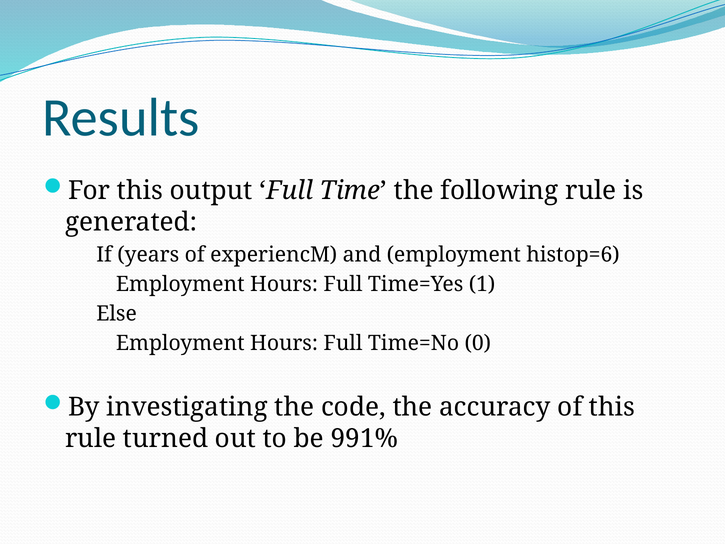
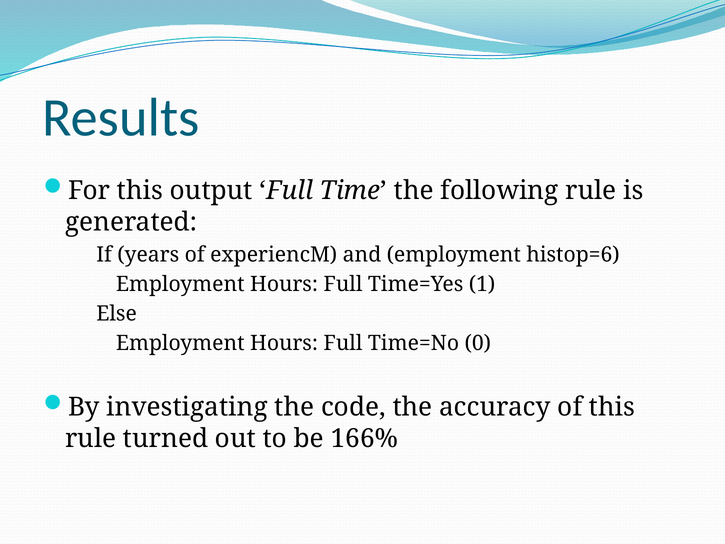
991%: 991% -> 166% (364, 438)
